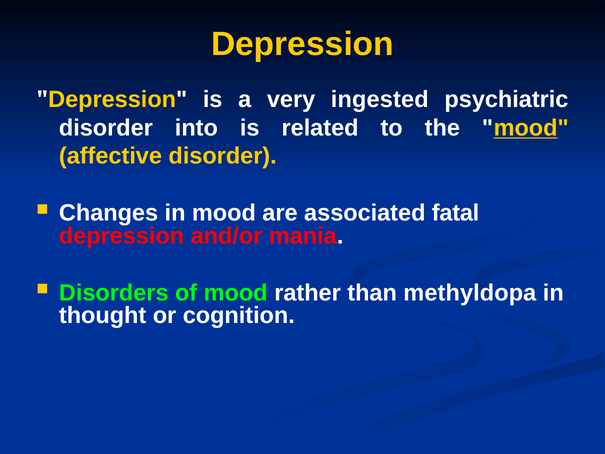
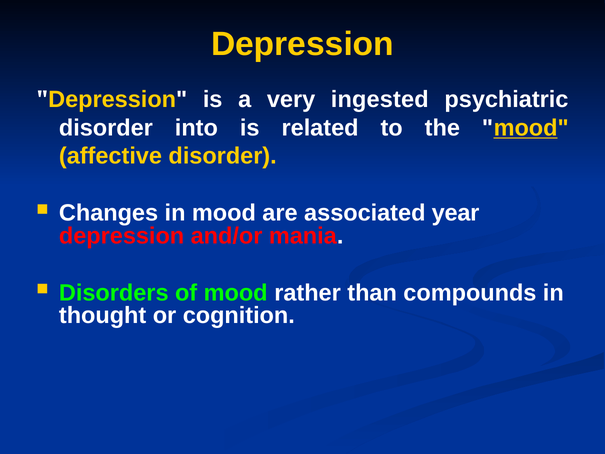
fatal: fatal -> year (456, 213)
methyldopa: methyldopa -> compounds (470, 293)
